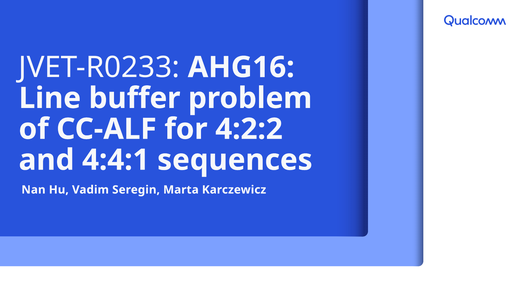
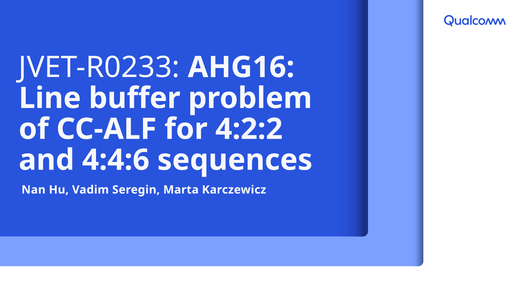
4:4:1: 4:4:1 -> 4:4:6 (116, 160)
